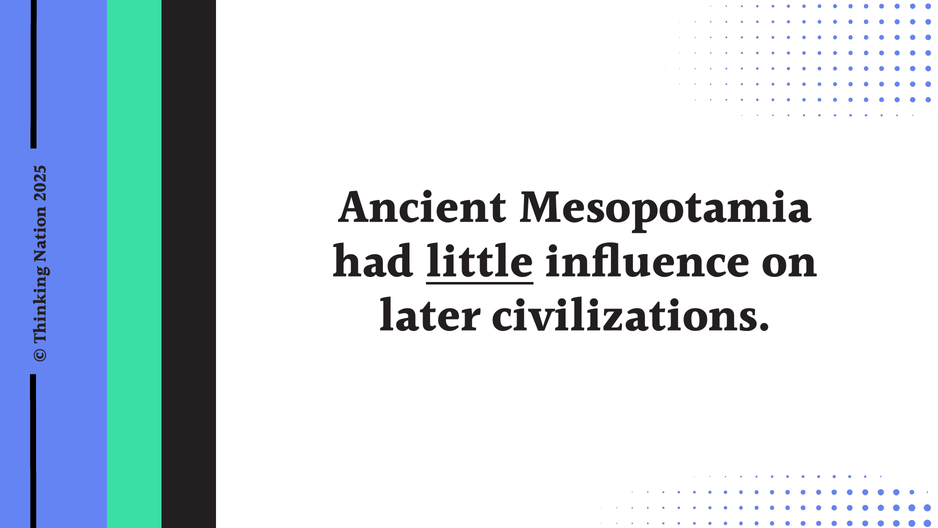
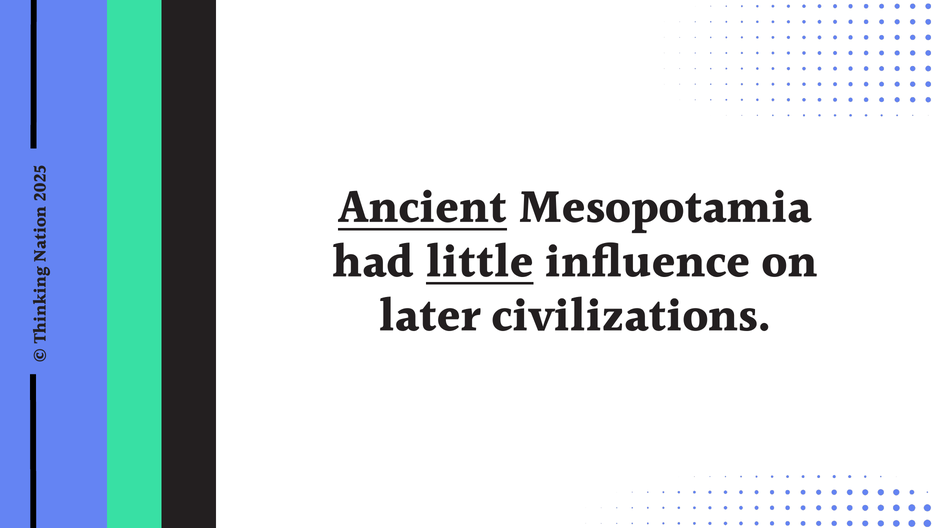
Ancient underline: none -> present (423, 209)
